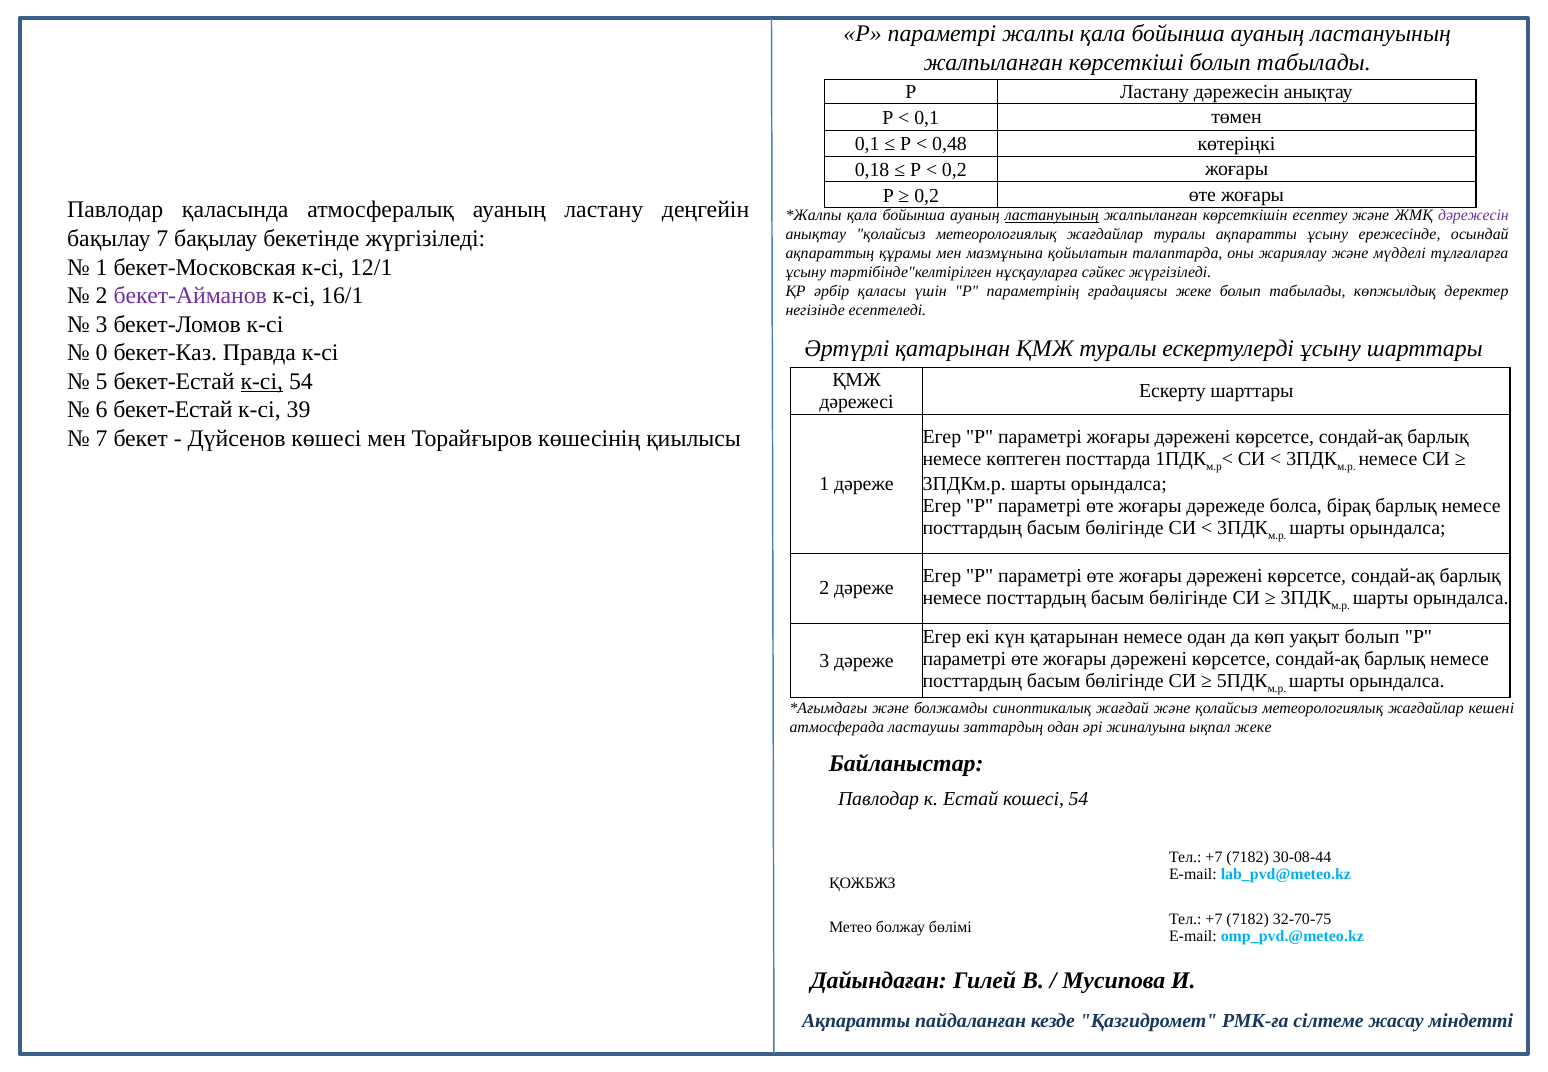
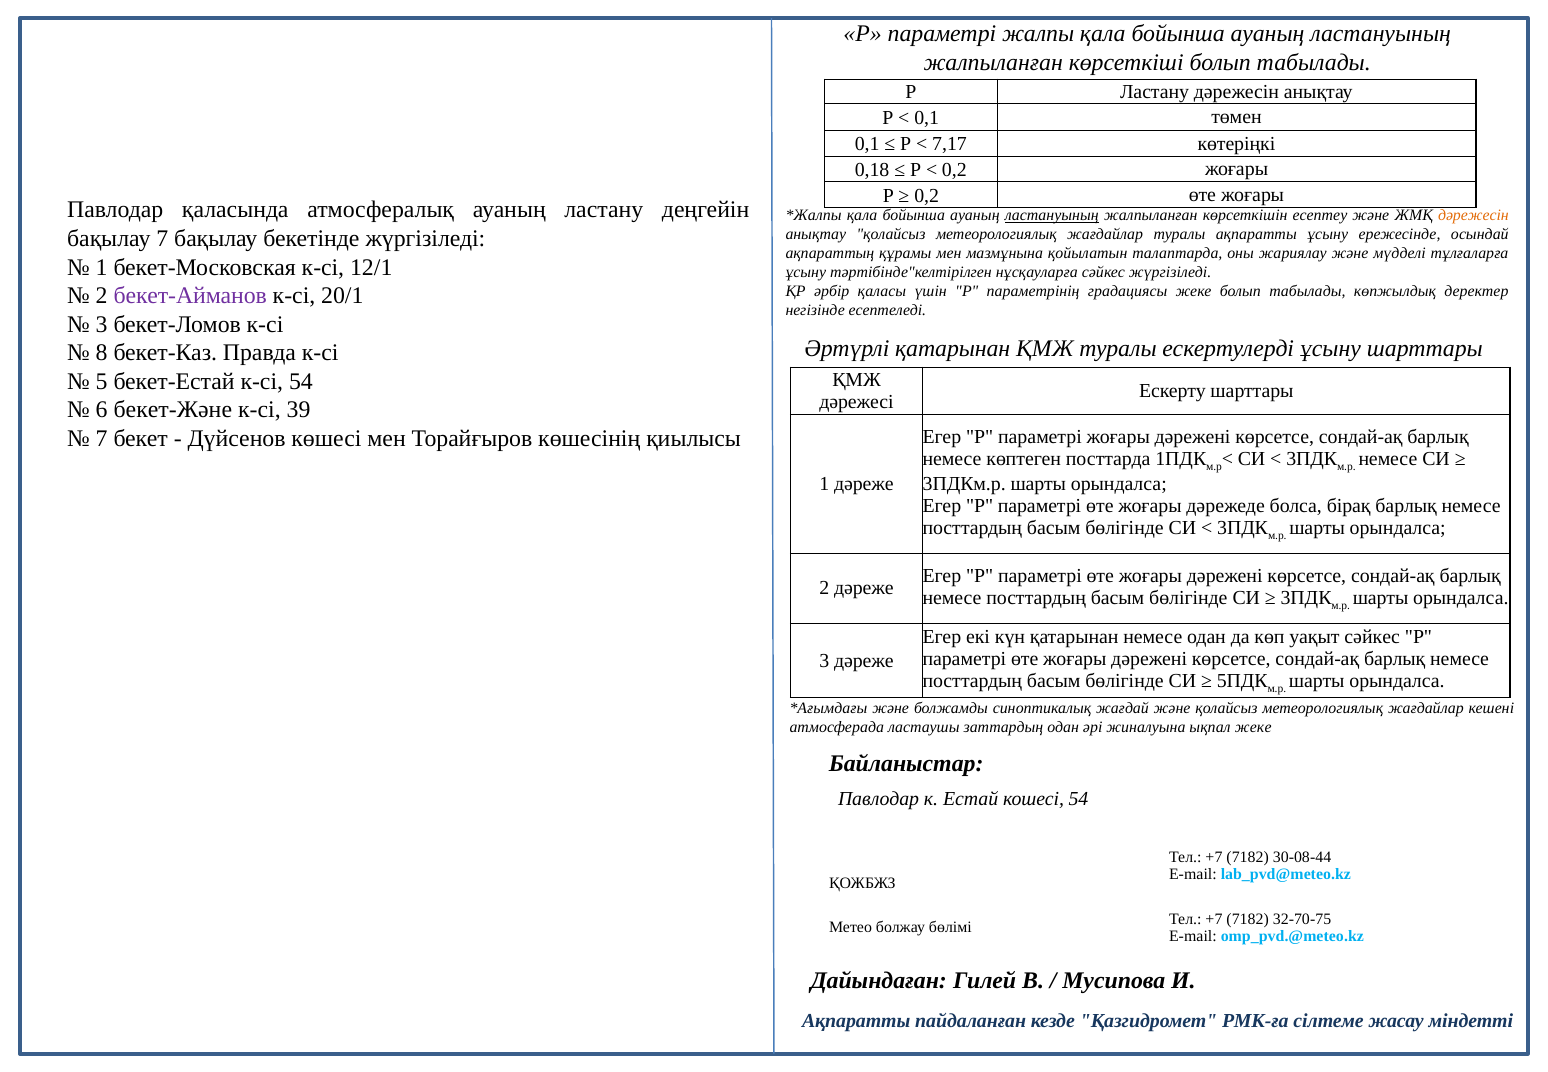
0,48: 0,48 -> 7,17 (950, 144)
дәрежесін colour: purple -> orange (1473, 215)
16/1: 16/1 -> 20/1 (342, 296)
0: 0 -> 8 (102, 353)
к-сі underline: present -> none (262, 381)
6 бекет-Естай: бекет-Естай -> бекет-Және (173, 410)
уақыт болып: болып -> сәйкес (1372, 637)
